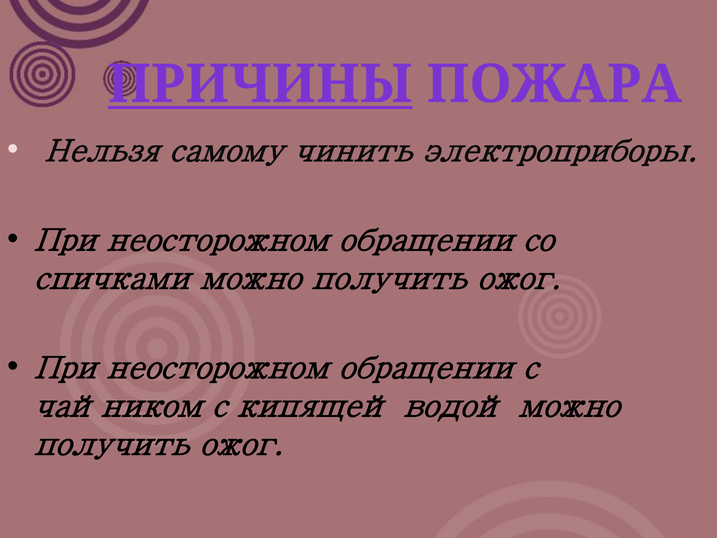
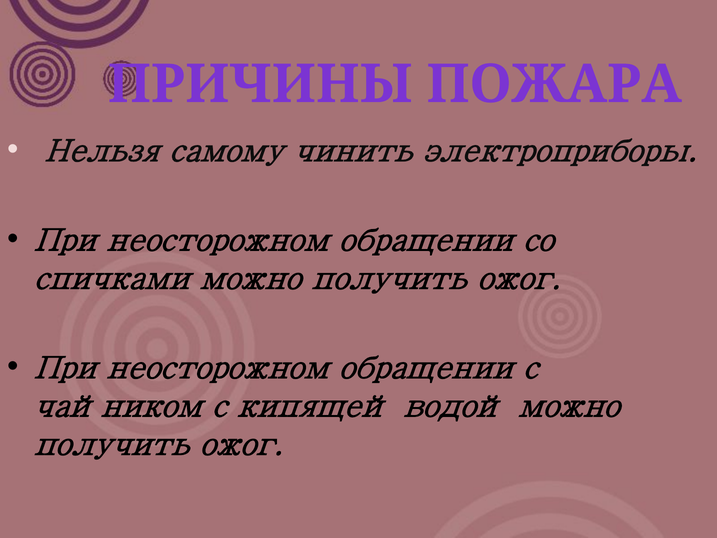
ПРИЧИНЫ underline: present -> none (260, 84)
